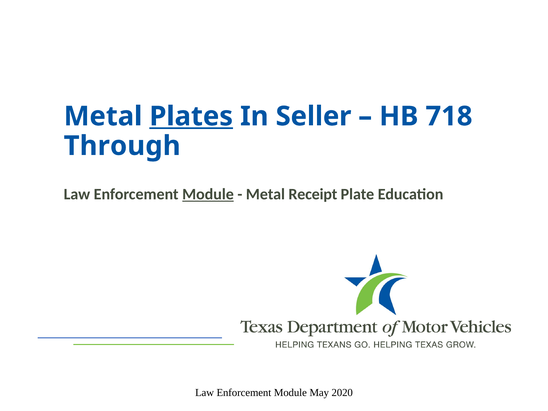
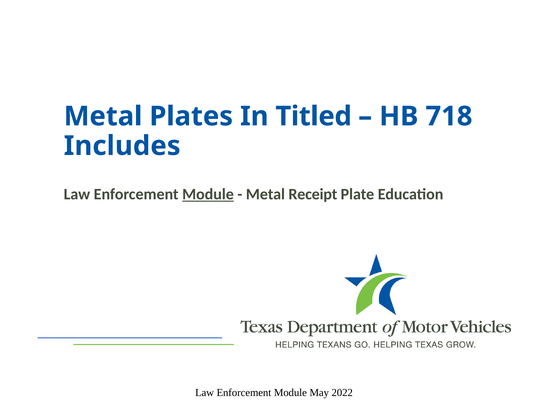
Plates underline: present -> none (191, 116)
Seller: Seller -> Titled (314, 116)
Through: Through -> Includes (122, 146)
2020: 2020 -> 2022 (342, 393)
